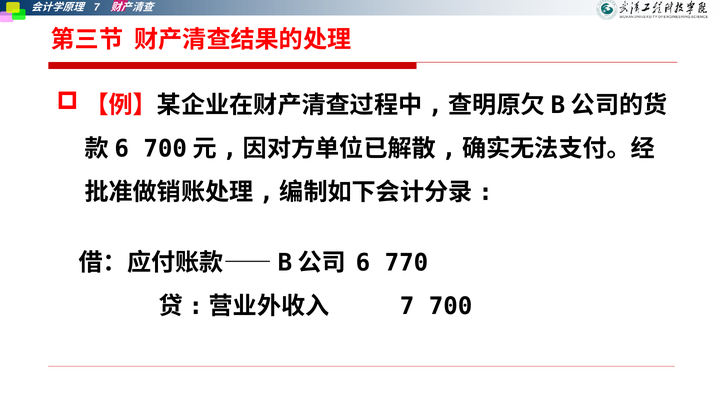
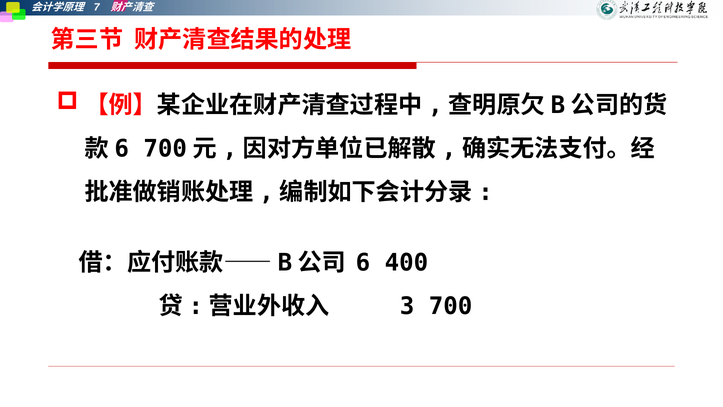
770: 770 -> 400 (406, 263)
7: 7 -> 3 (407, 306)
